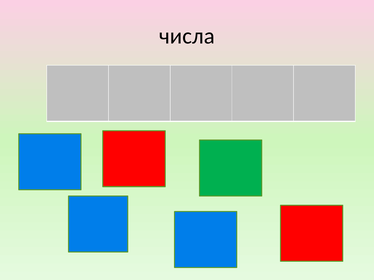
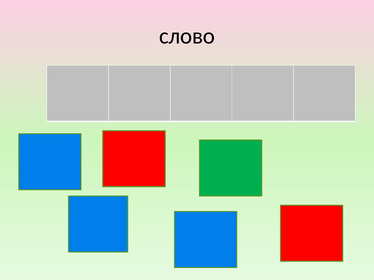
числа: числа -> слово (187, 36)
